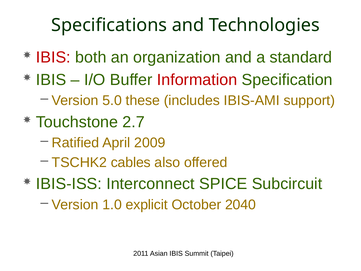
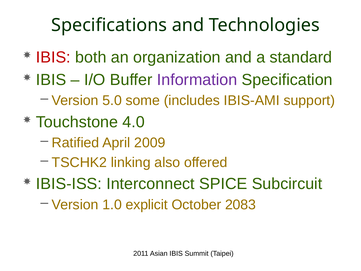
Information colour: red -> purple (197, 80)
these: these -> some (143, 101)
2.7: 2.7 -> 4.0 (134, 122)
cables: cables -> linking (131, 162)
2040: 2040 -> 2083 (240, 204)
